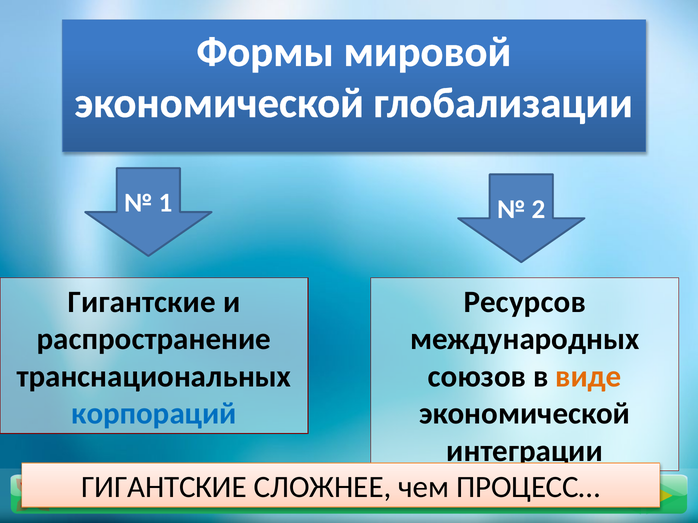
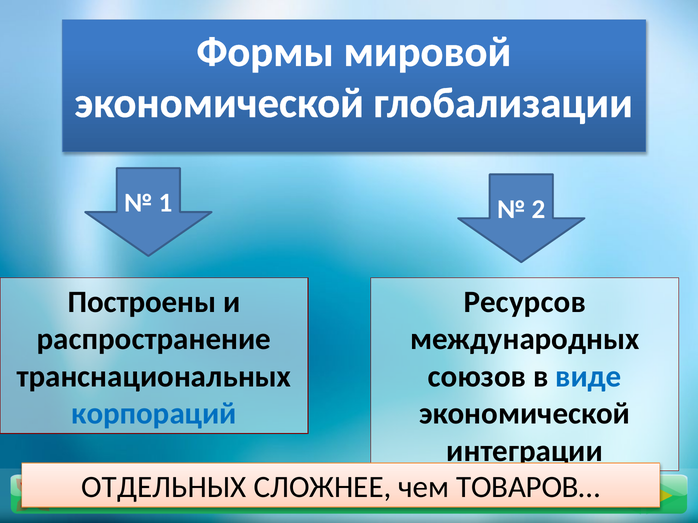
Гигантские: Гигантские -> Построены (142, 302)
виде colour: orange -> blue (589, 377)
ГИГАНТСКИЕ: ГИГАНТСКИЕ -> ОТДЕЛЬНЫХ (164, 488)
ПРОЦЕСС…: ПРОЦЕСС… -> ТОВАРОВ… (528, 488)
